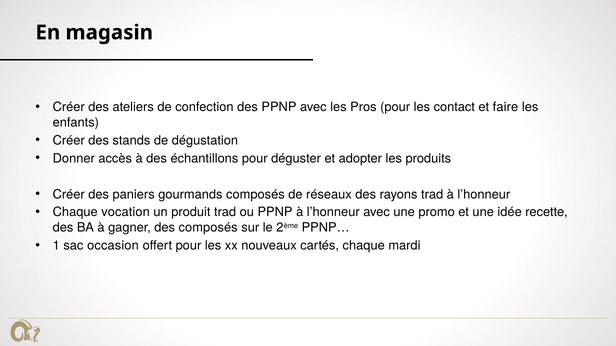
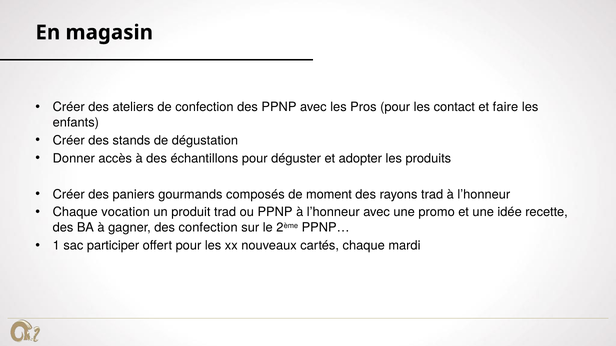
réseaux: réseaux -> moment (329, 195)
des composés: composés -> confection (208, 228)
occasion: occasion -> participer (113, 246)
